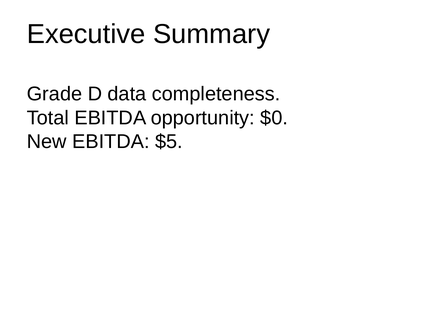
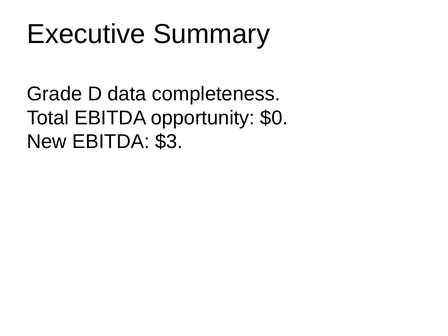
$5: $5 -> $3 (169, 142)
